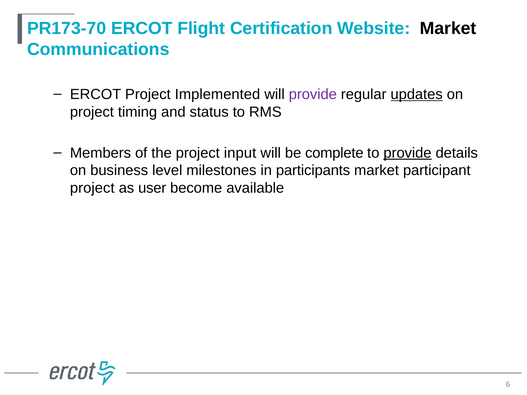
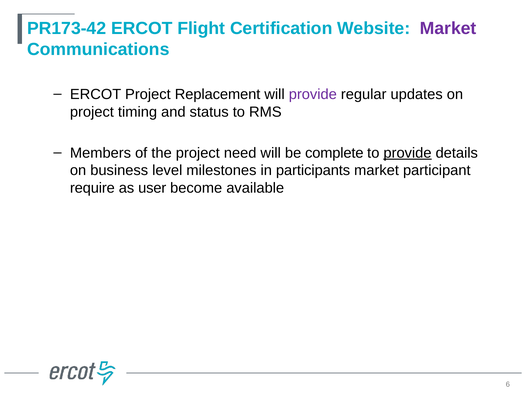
PR173-70: PR173-70 -> PR173-42 (67, 28)
Market colour: black -> purple (448, 28)
Implemented: Implemented -> Replacement (218, 94)
updates underline: present -> none (417, 94)
input: input -> need (240, 153)
project: project -> require (92, 188)
